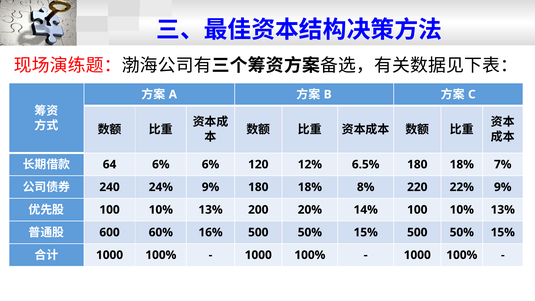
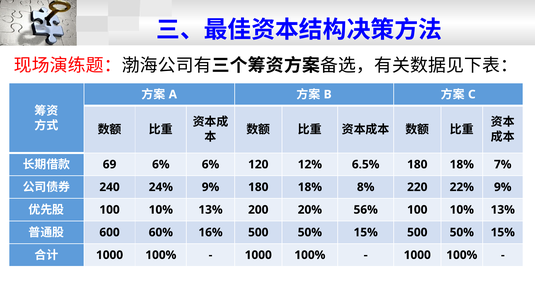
64: 64 -> 69 (110, 164)
14%: 14% -> 56% (366, 210)
